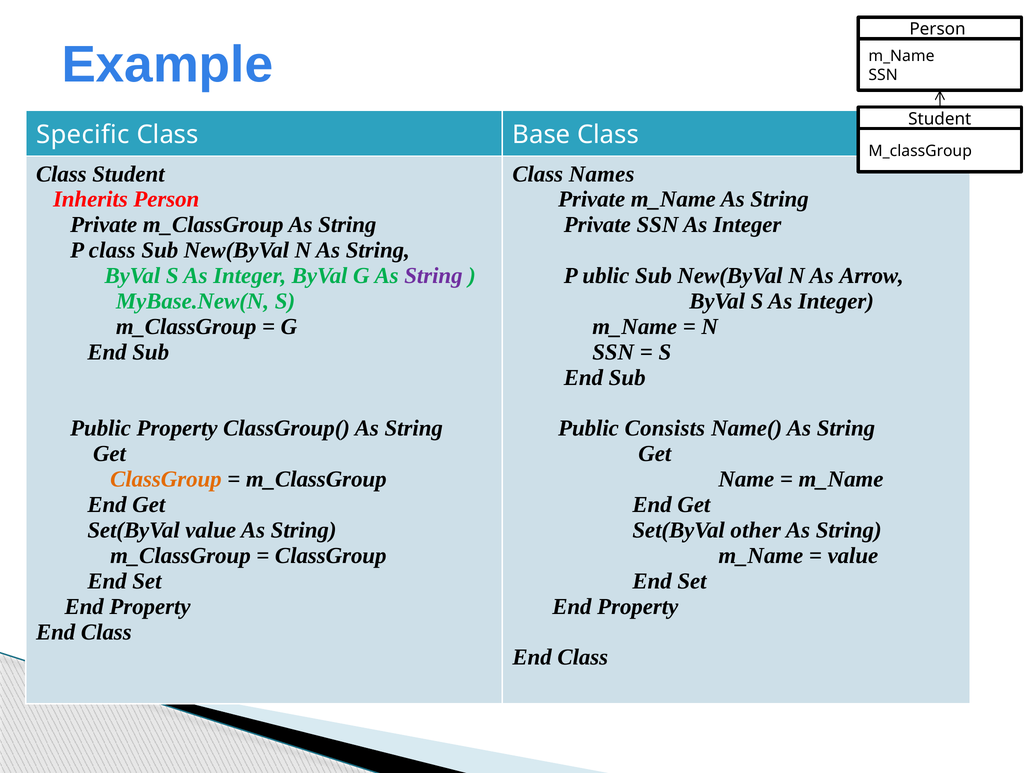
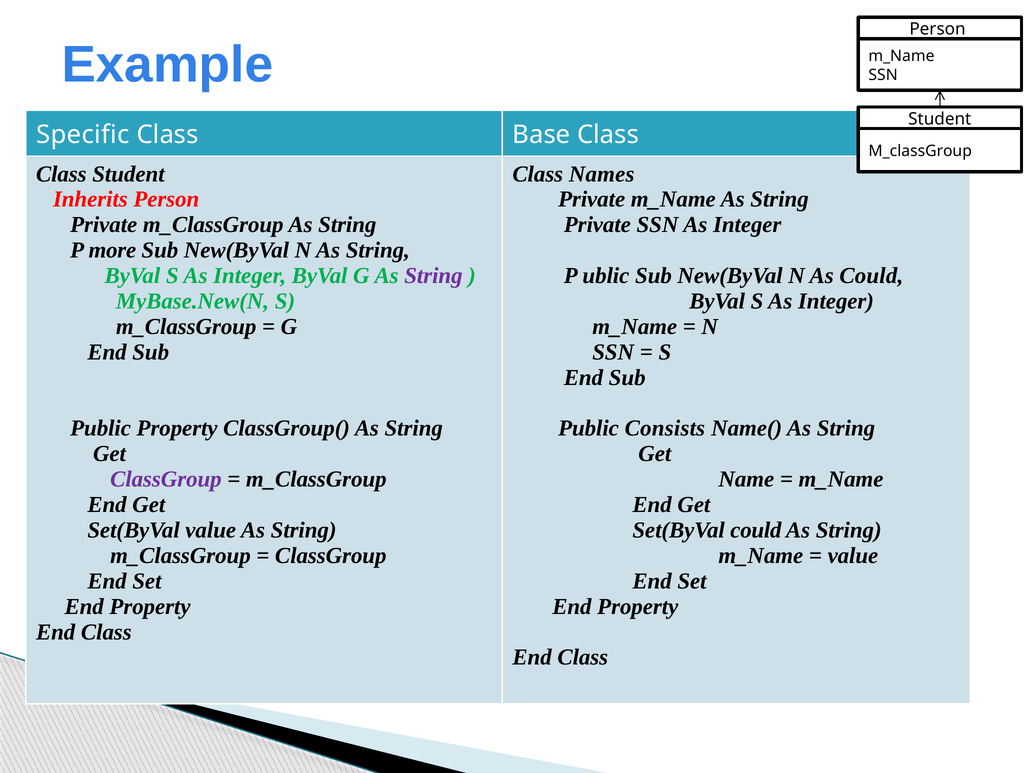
P class: class -> more (112, 250)
As Arrow: Arrow -> Could (871, 276)
ClassGroup colour: orange -> purple (166, 479)
Set(ByVal other: other -> could (756, 530)
